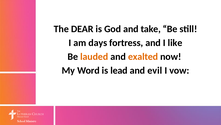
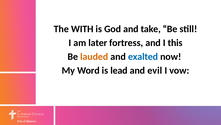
DEAR: DEAR -> WITH (82, 29)
days: days -> later (98, 43)
like: like -> this (175, 43)
exalted colour: orange -> blue (143, 56)
